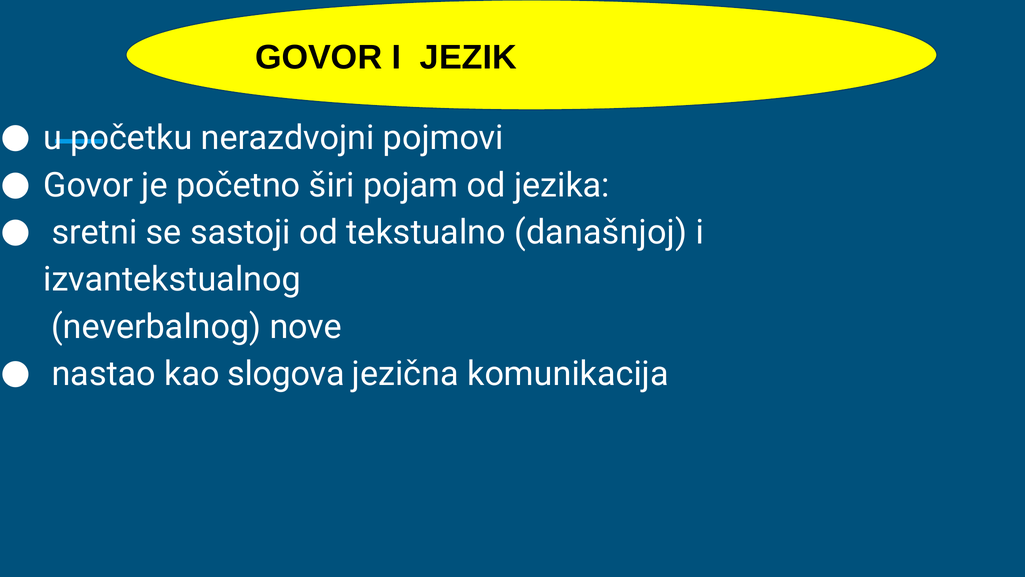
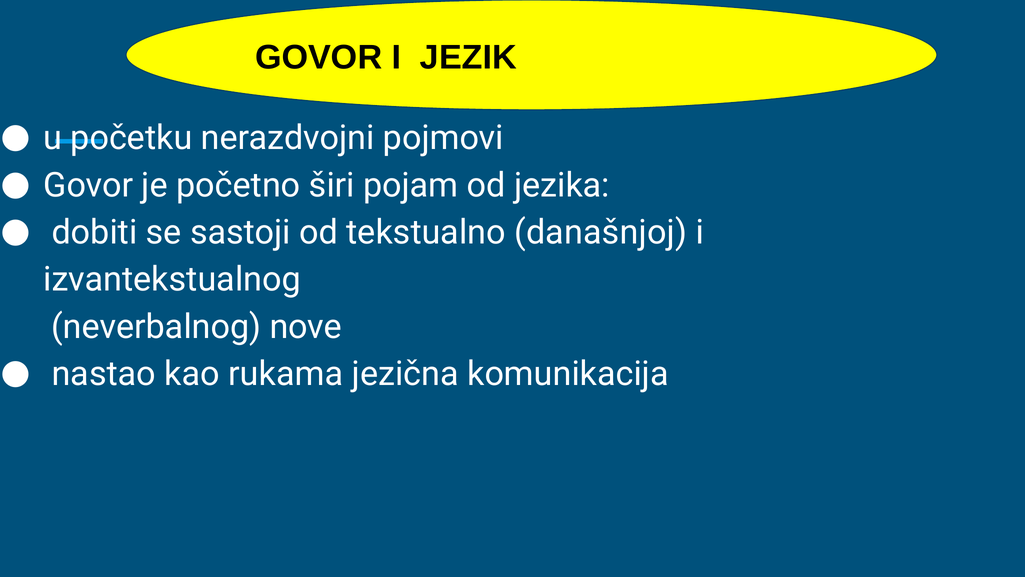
sretni: sretni -> dobiti (95, 232)
slogova: slogova -> rukama (286, 374)
